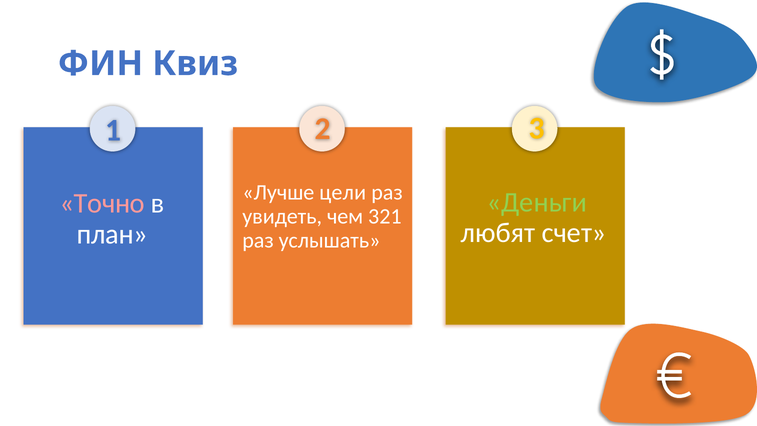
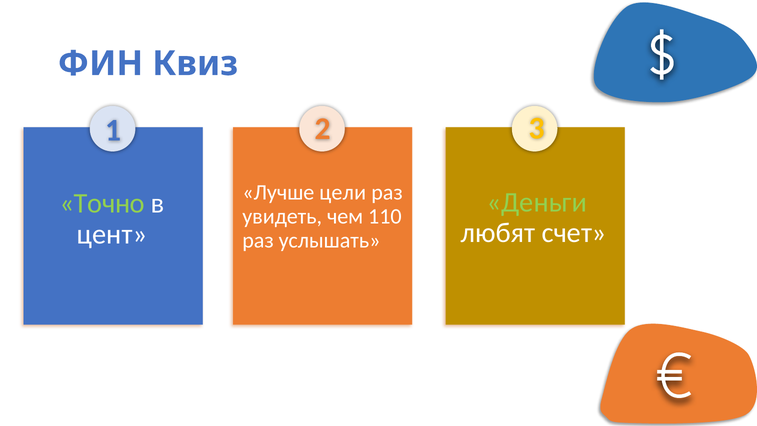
Точно colour: pink -> light green (102, 203)
321: 321 -> 110 (385, 216)
план: план -> цент (112, 234)
